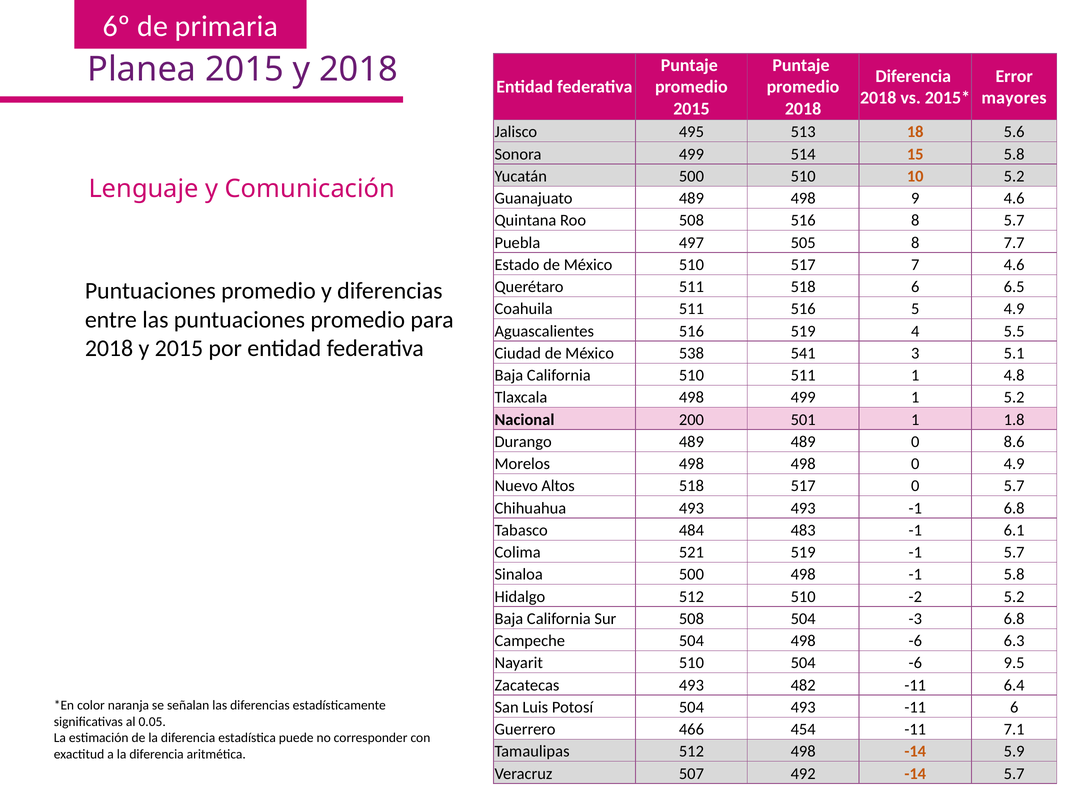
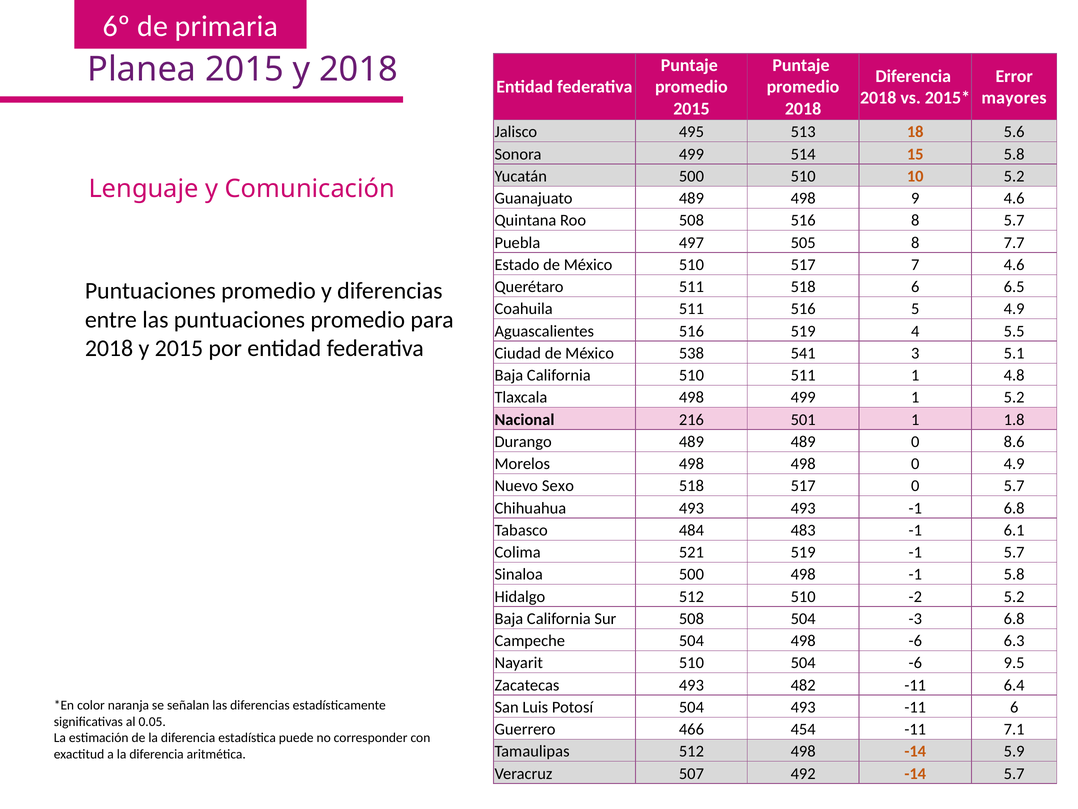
200: 200 -> 216 (691, 419)
Altos: Altos -> Sexo (558, 486)
